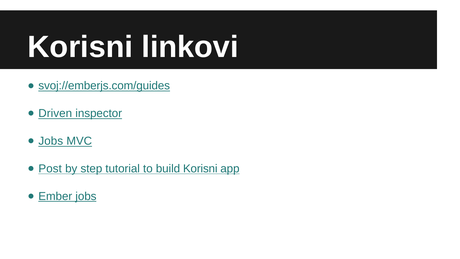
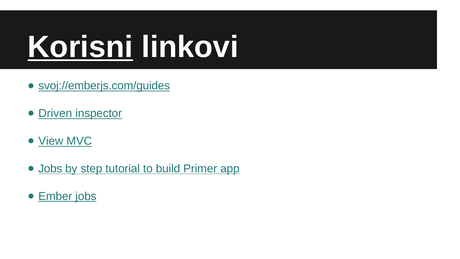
Korisni underline: none -> present (80, 47)
Jobs: Jobs -> View (51, 141)
Post: Post -> Jobs (50, 169)
build Korisni: Korisni -> Primer (200, 169)
